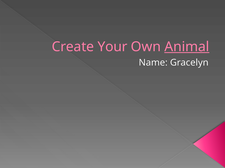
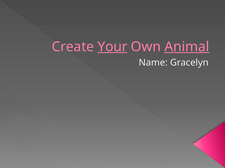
Your underline: none -> present (112, 47)
